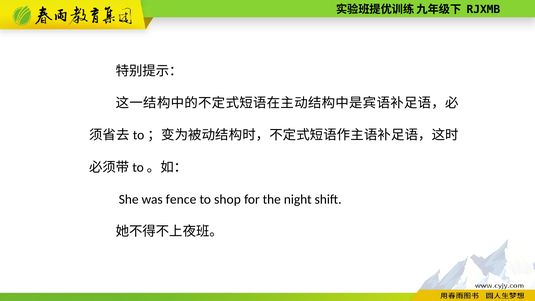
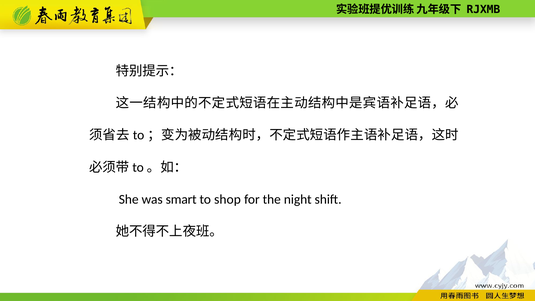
fence: fence -> smart (181, 199)
